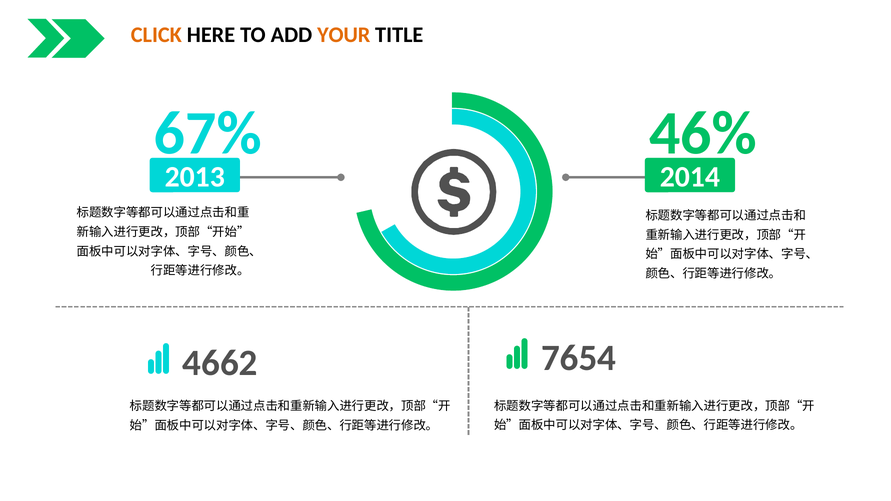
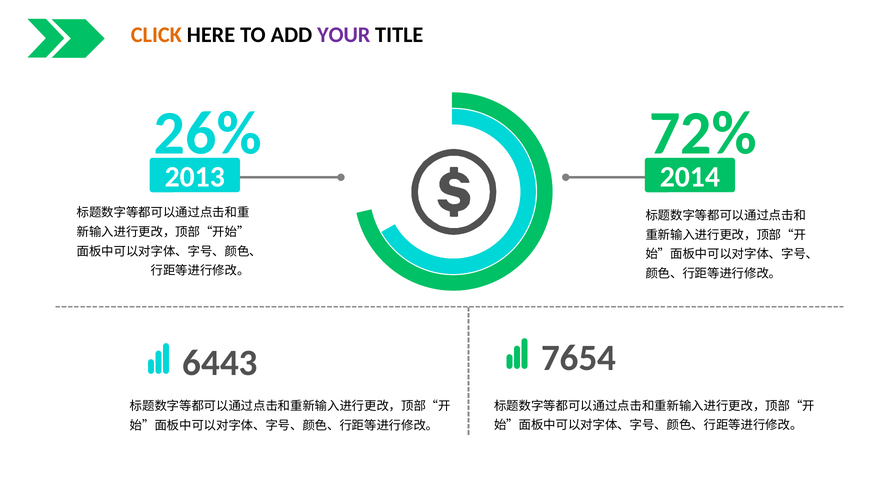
YOUR colour: orange -> purple (344, 35)
67%: 67% -> 26% (208, 133)
46%: 46% -> 72% (703, 133)
4662: 4662 -> 6443 (220, 363)
